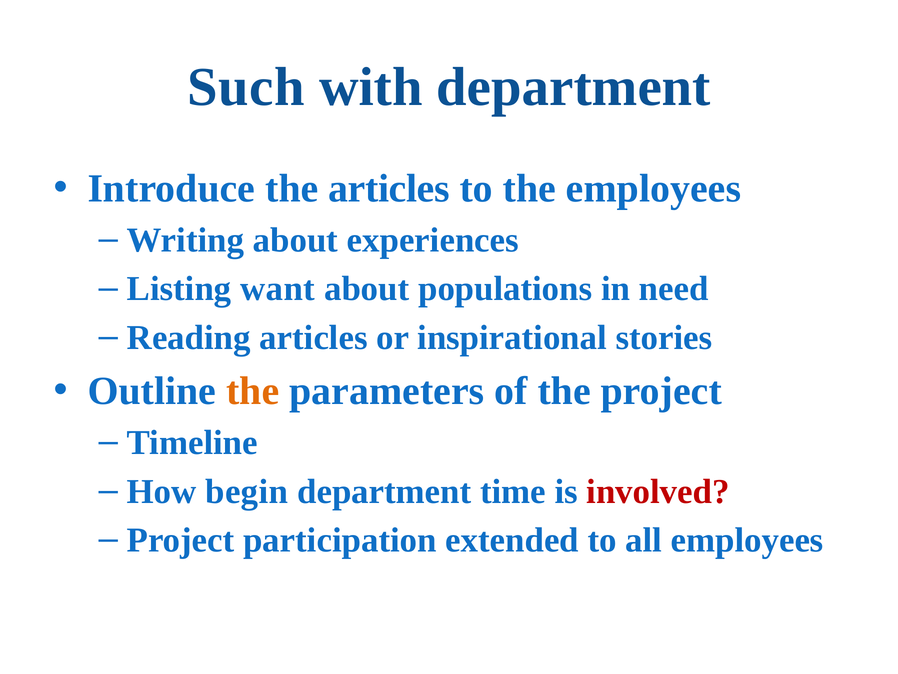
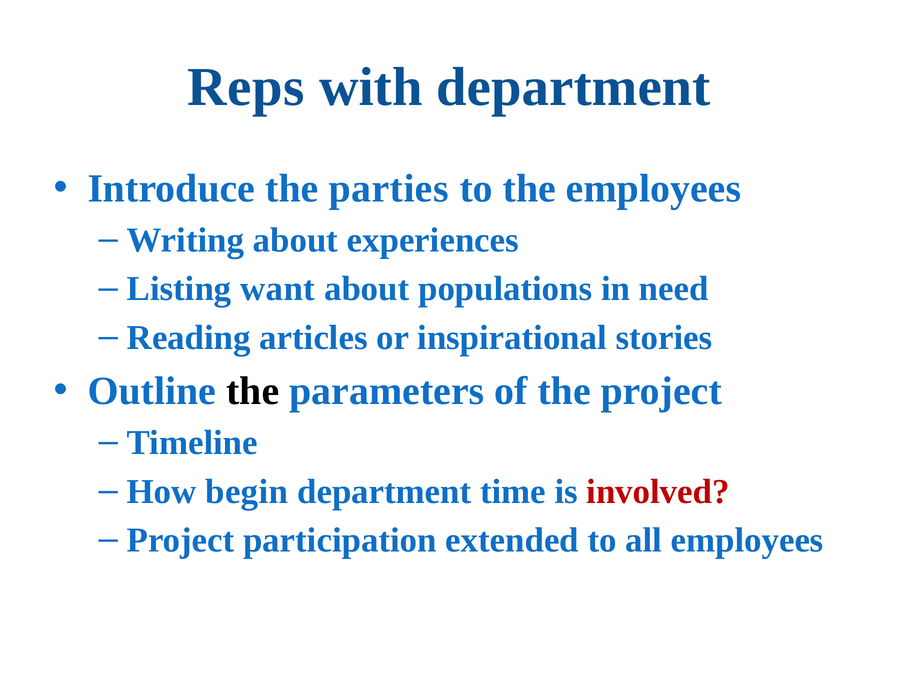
Such: Such -> Reps (246, 87)
the articles: articles -> parties (389, 188)
the colour: orange -> black (253, 391)
